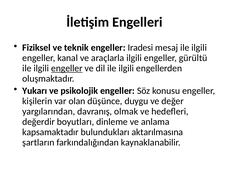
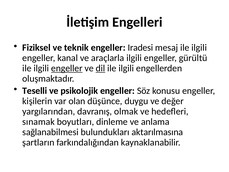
dil underline: none -> present (100, 68)
Yukarı: Yukarı -> Teselli (35, 91)
değerdir: değerdir -> sınamak (39, 122)
kapsamaktadır: kapsamaktadır -> sağlanabilmesi (50, 132)
